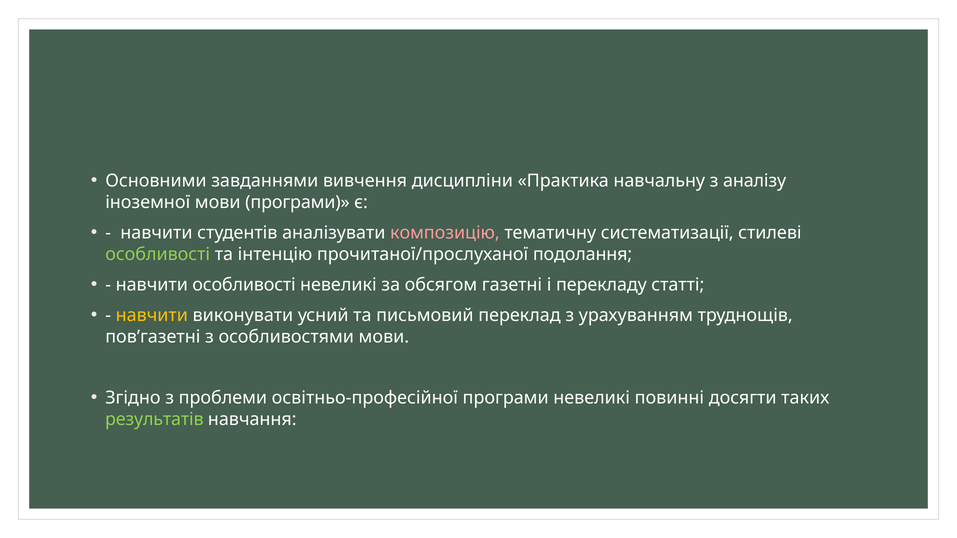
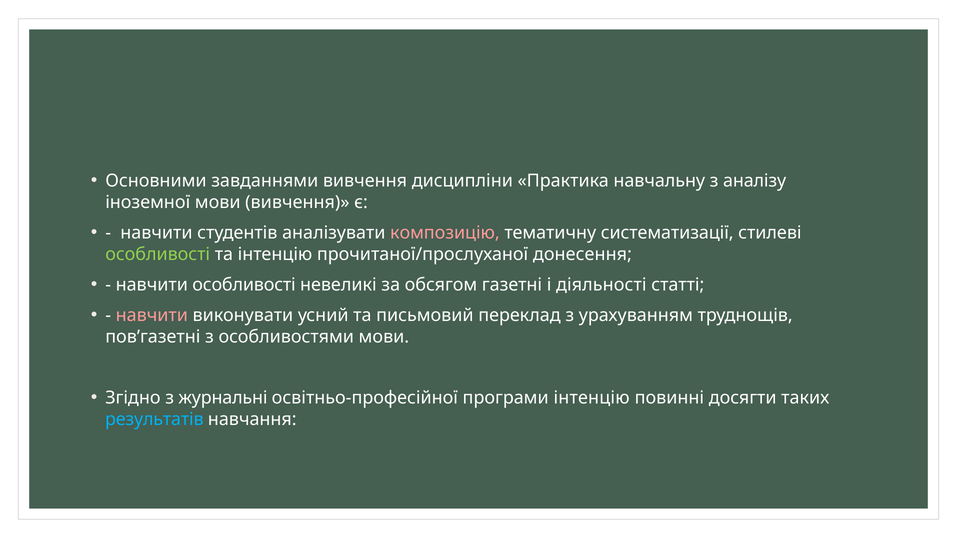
мови програми: програми -> вивчення (297, 202)
подолання: подолання -> донесення (582, 254)
перекладу: перекладу -> діяльності (601, 285)
навчити colour: yellow -> pink (152, 315)
проблеми: проблеми -> журнальні (223, 398)
програми невеликі: невеликі -> інтенцію (592, 398)
результатів colour: light green -> light blue (154, 419)
